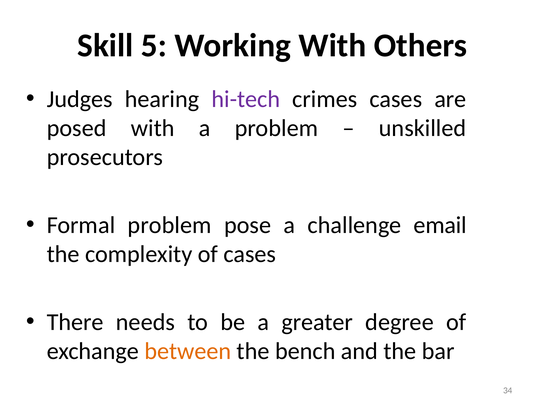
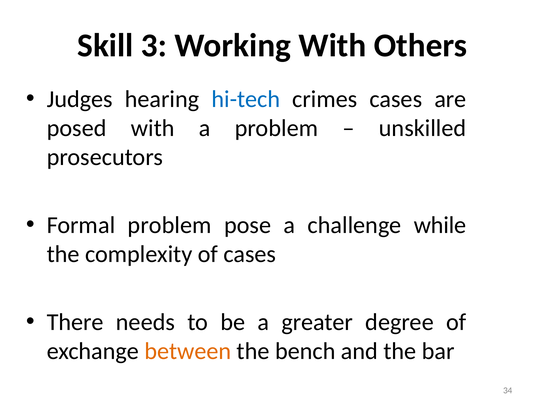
5: 5 -> 3 (154, 45)
hi-tech colour: purple -> blue (246, 99)
email: email -> while (440, 225)
